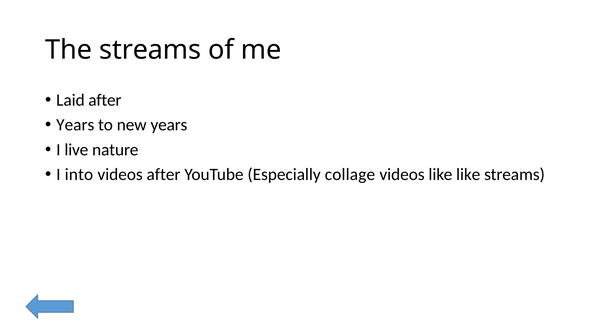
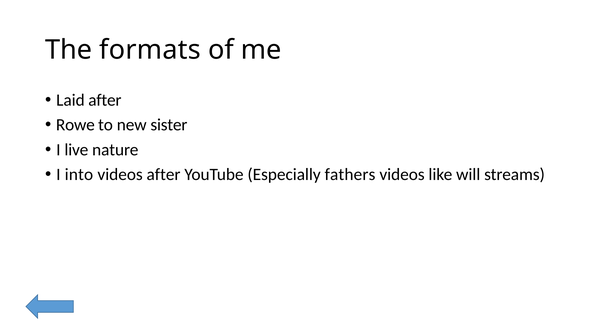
The streams: streams -> formats (150, 50)
Years: Years -> Rowe (75, 125)
new years: years -> sister (169, 125)
collage: collage -> fathers (350, 175)
like like: like -> will (468, 175)
